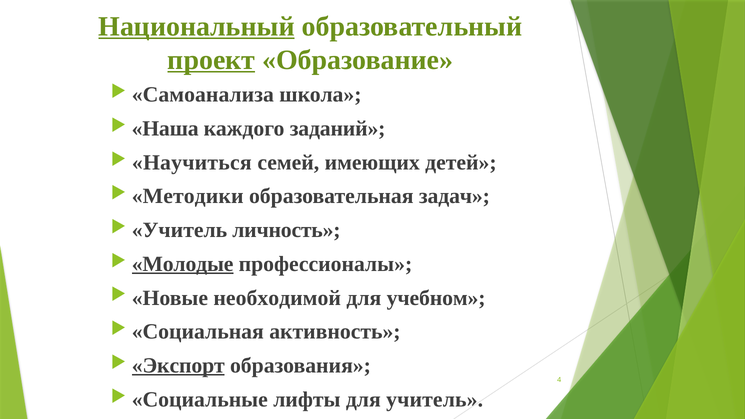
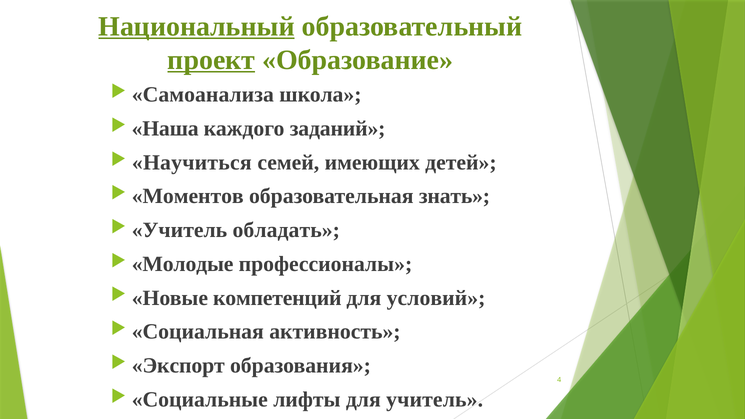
Методики: Методики -> Моментов (188, 196)
задач: задач -> знать (454, 196)
личность: личность -> обладать (286, 230)
Молодые underline: present -> none (183, 264)
необходимой: необходимой -> компетенций (277, 298)
учебном: учебном -> условий (436, 298)
Экспорт underline: present -> none (178, 366)
